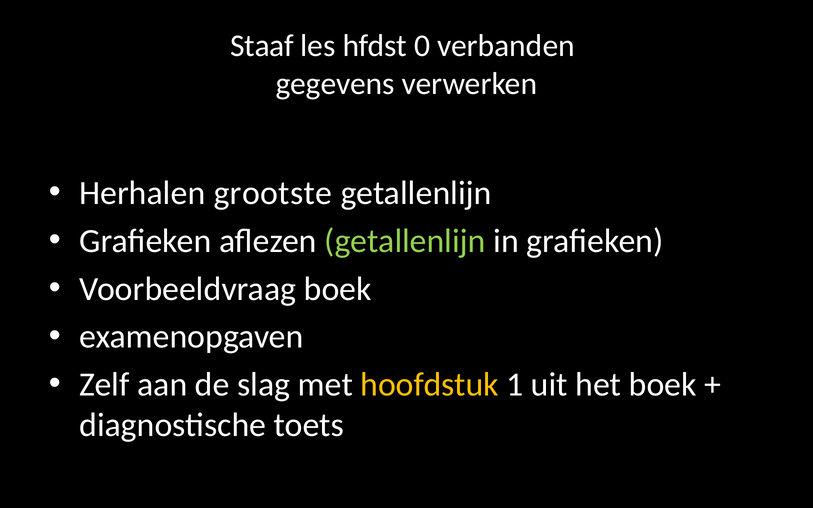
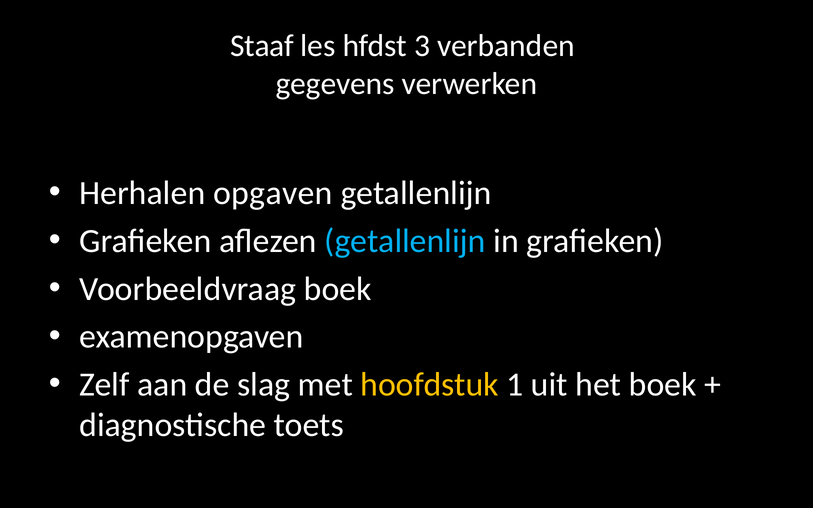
0: 0 -> 3 (422, 46)
grootste: grootste -> opgaven (273, 193)
getallenlijn colour: light green -> light blue (405, 241)
